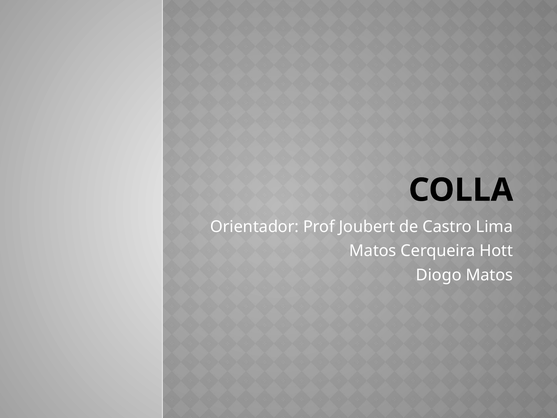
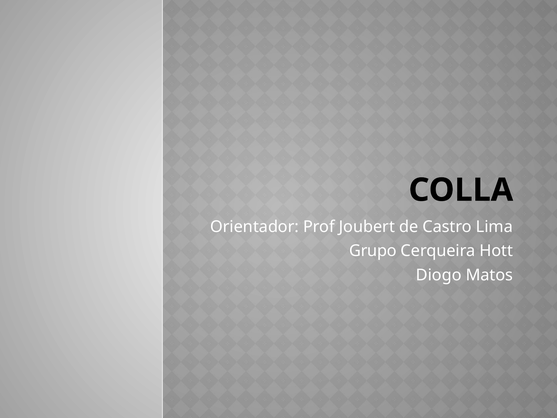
Matos: Matos -> Grupo (373, 251)
